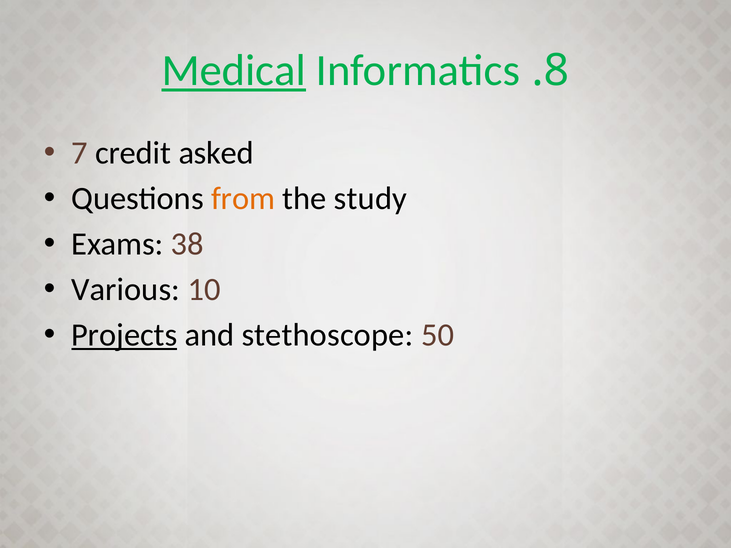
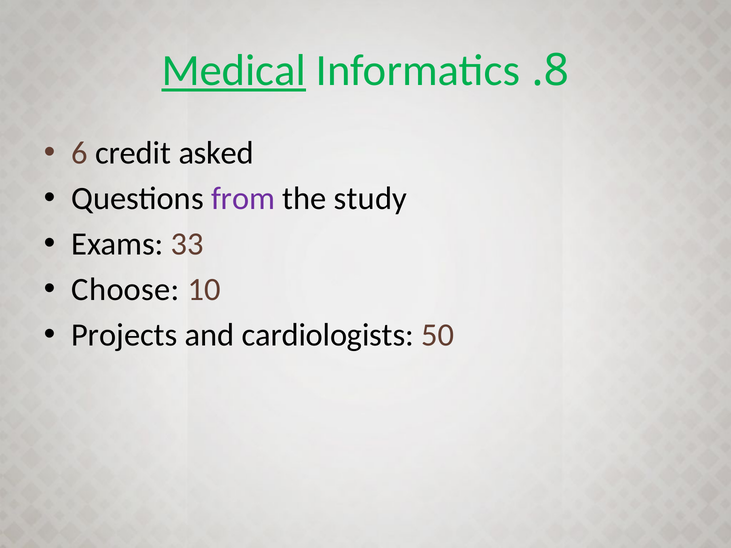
7: 7 -> 6 (80, 153)
from colour: orange -> purple (243, 199)
38: 38 -> 33 (187, 244)
Various: Various -> Choose (126, 290)
Projects underline: present -> none (124, 335)
stethoscope: stethoscope -> cardiologists (328, 335)
